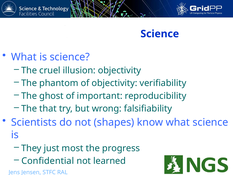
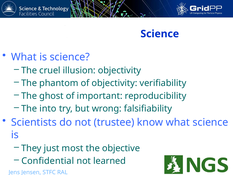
that: that -> into (48, 108)
shapes: shapes -> trustee (114, 122)
progress: progress -> objective (121, 148)
